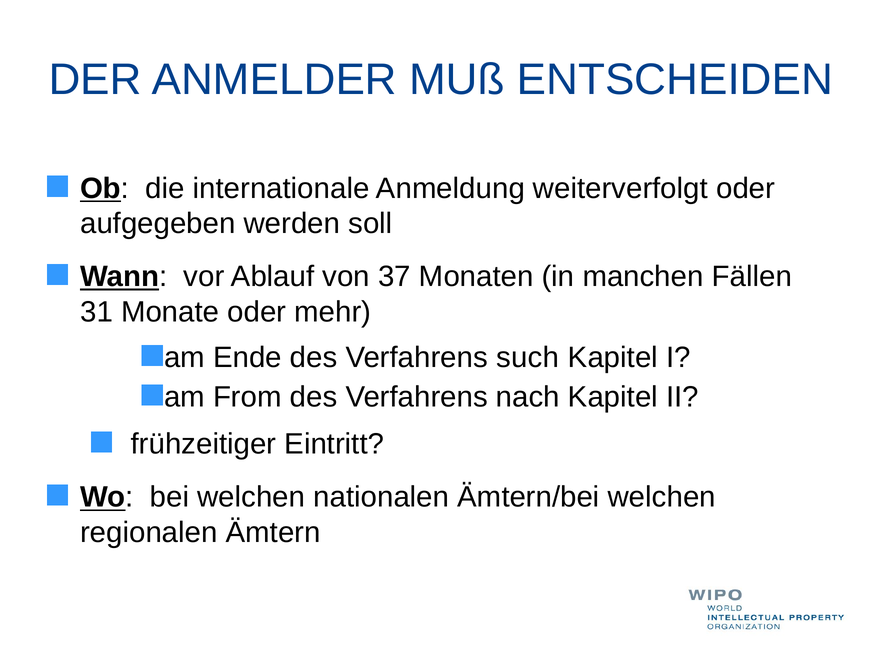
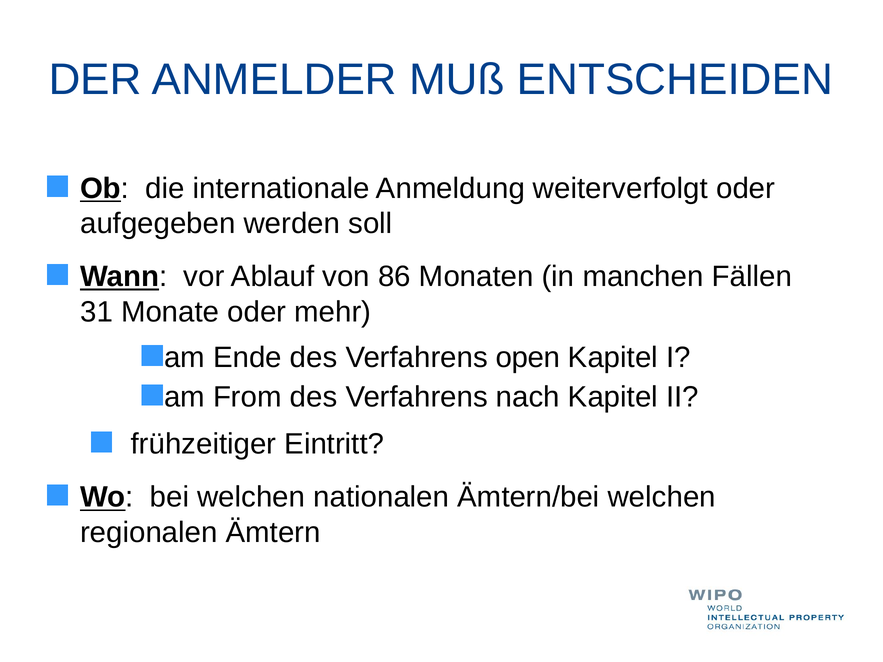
37: 37 -> 86 (394, 277)
such: such -> open (528, 358)
